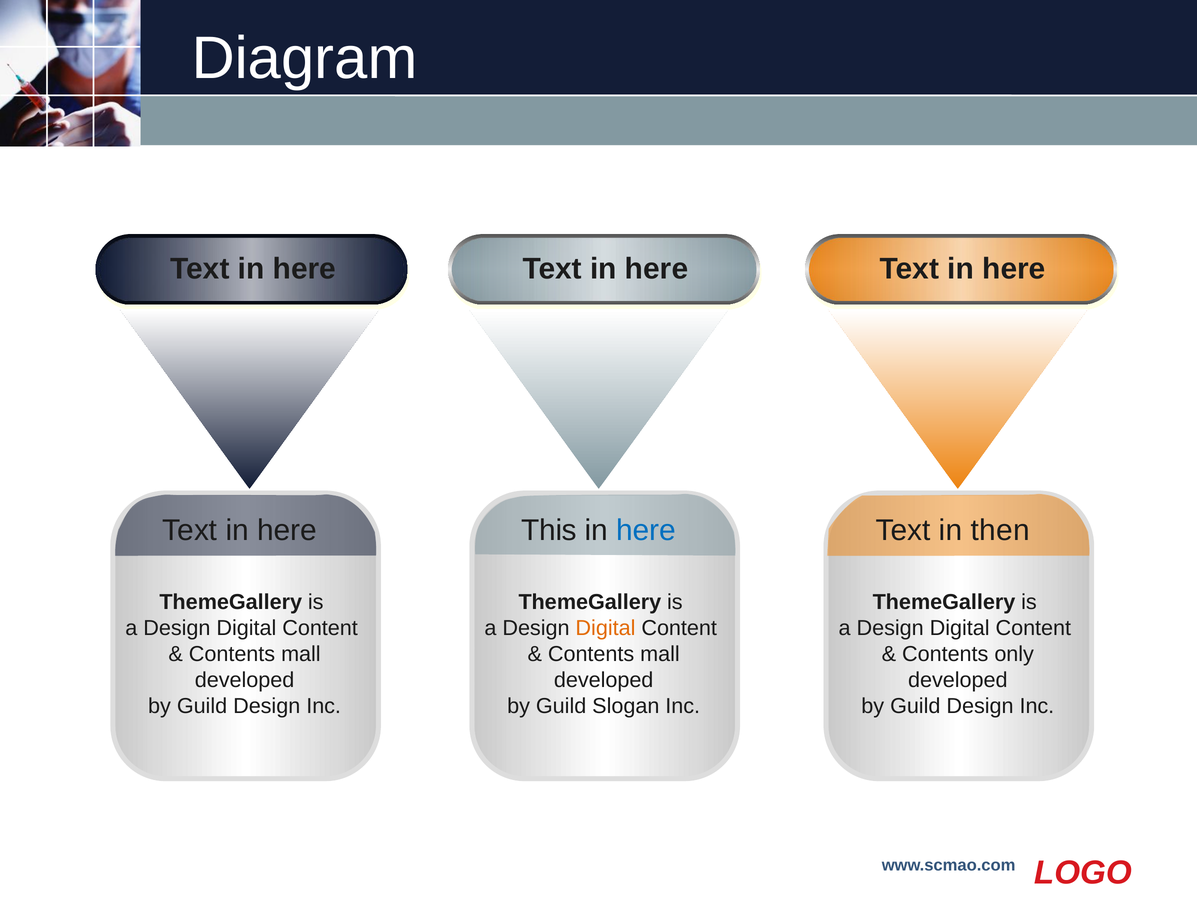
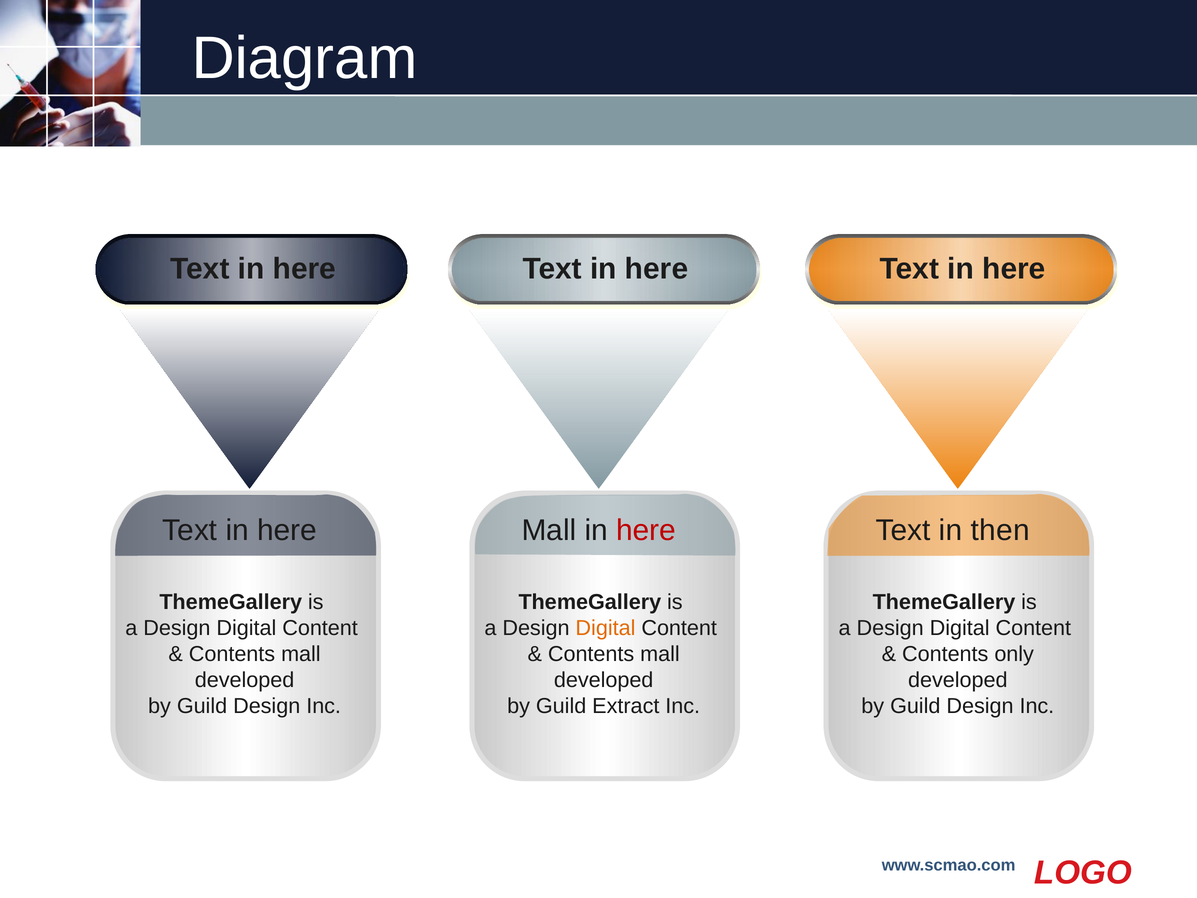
This: This -> Mall (549, 530)
here colour: blue -> red (646, 530)
Slogan: Slogan -> Extract (626, 706)
